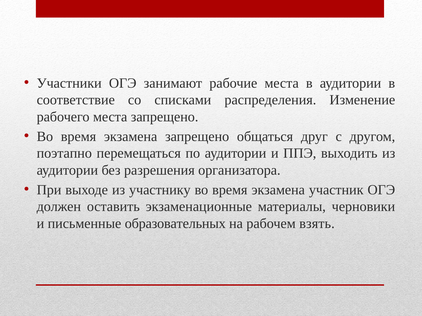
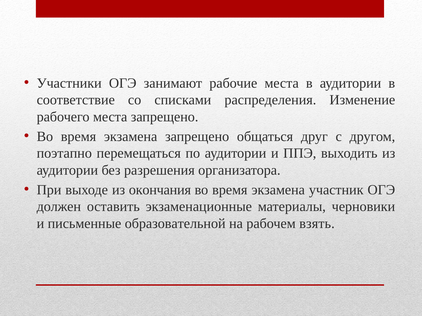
участнику: участнику -> окончания (160, 190)
образовательных: образовательных -> образовательной (175, 224)
